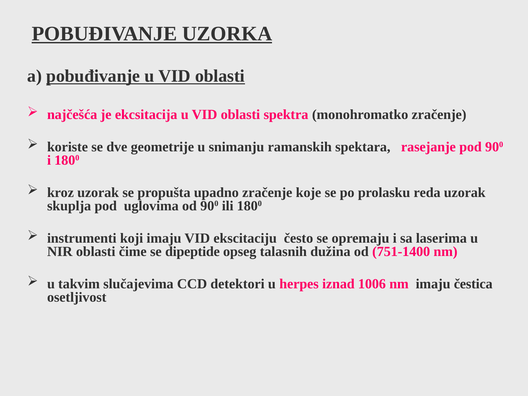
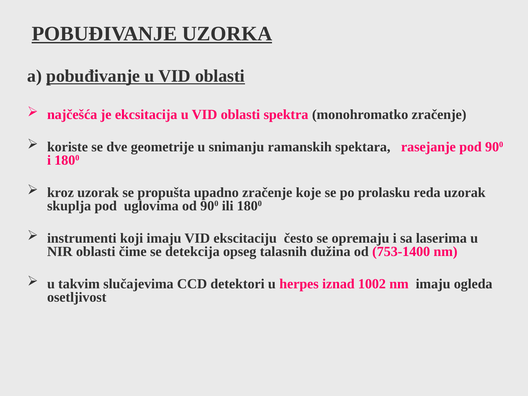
dipeptide: dipeptide -> detekcija (192, 251)
751-1400: 751-1400 -> 753-1400 (401, 251)
1006: 1006 -> 1002 (372, 284)
čestica: čestica -> ogleda (473, 284)
